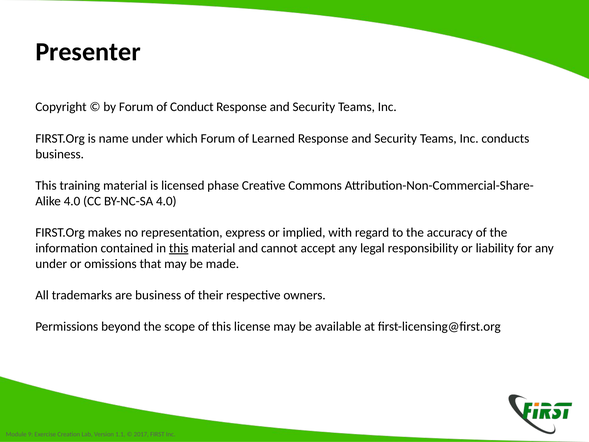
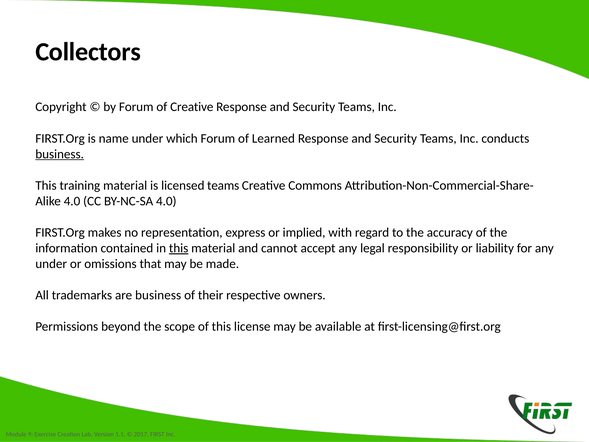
Presenter: Presenter -> Collectors (88, 52)
of Conduct: Conduct -> Creative (192, 107)
business underline: none -> present (60, 154)
licensed phase: phase -> teams (223, 185)
